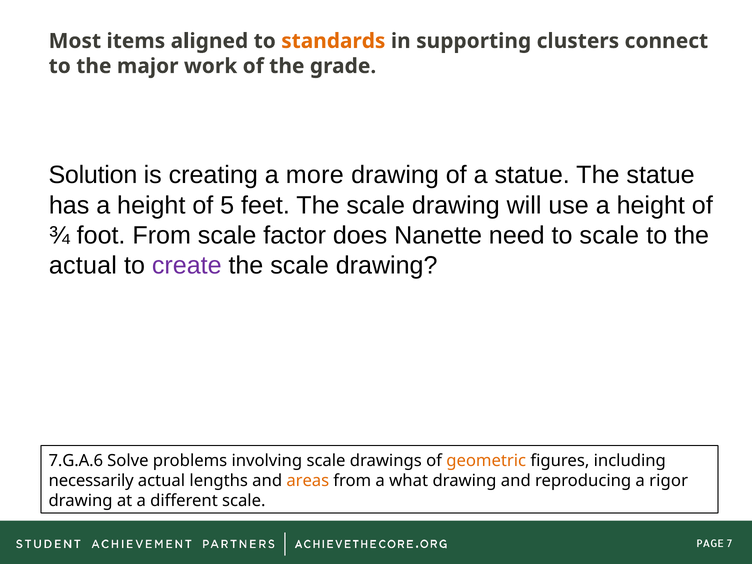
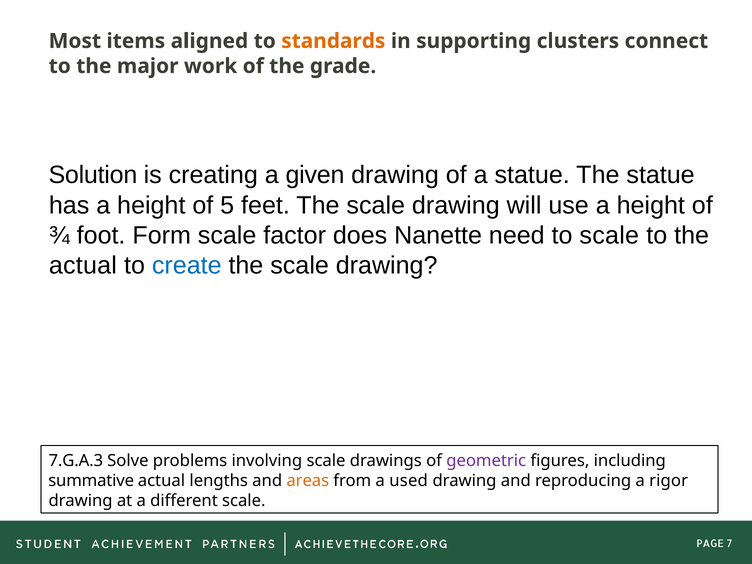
more: more -> given (315, 175)
foot From: From -> Form (162, 235)
create colour: purple -> blue (187, 265)
7.G.A.6: 7.G.A.6 -> 7.G.A.3 (76, 461)
geometric colour: orange -> purple (486, 461)
necessarily: necessarily -> summative (91, 481)
what: what -> used (409, 481)
